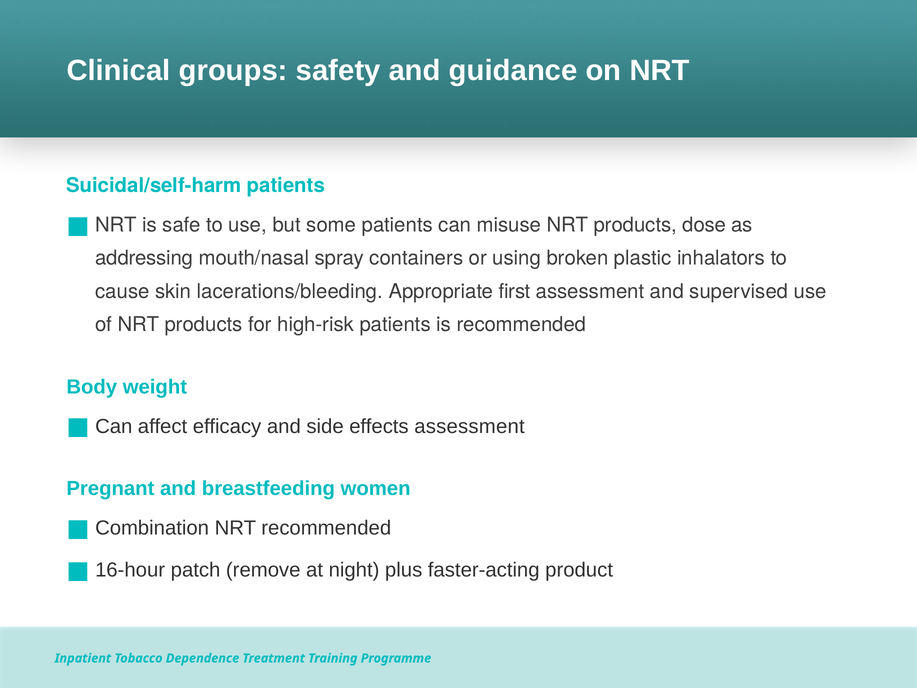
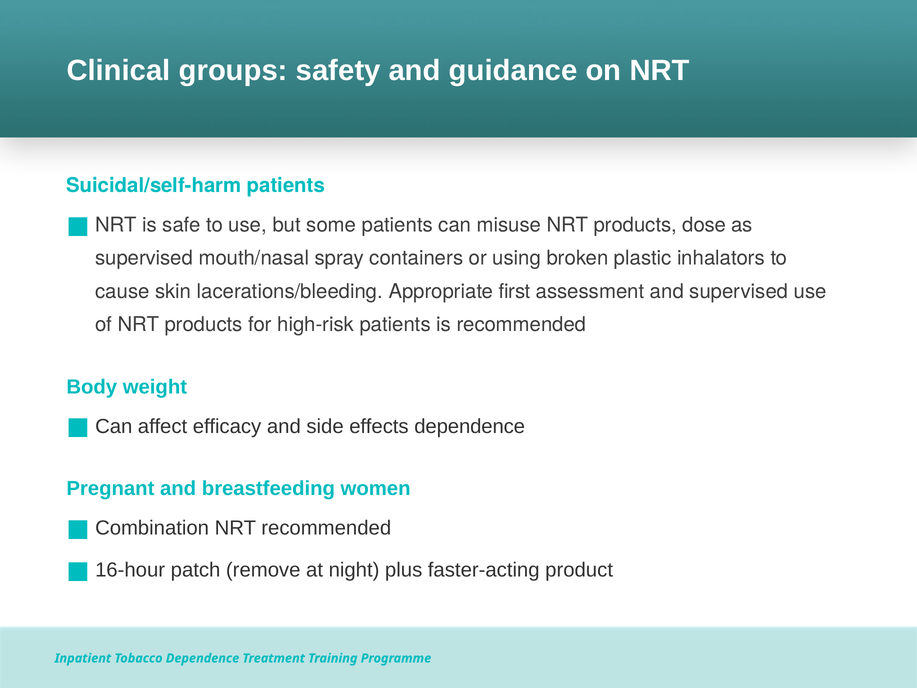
addressing: addressing -> supervised (144, 258)
effects assessment: assessment -> dependence (470, 426)
